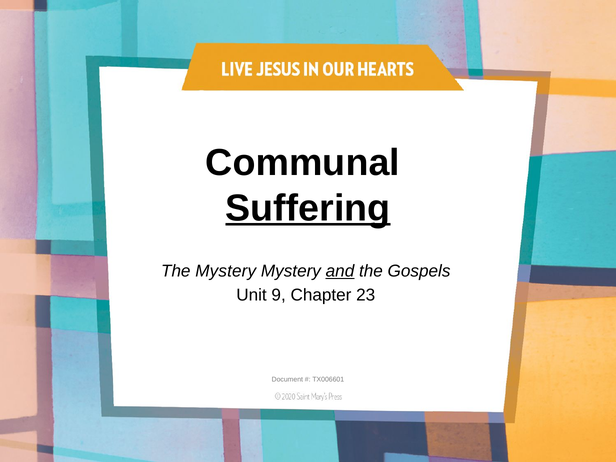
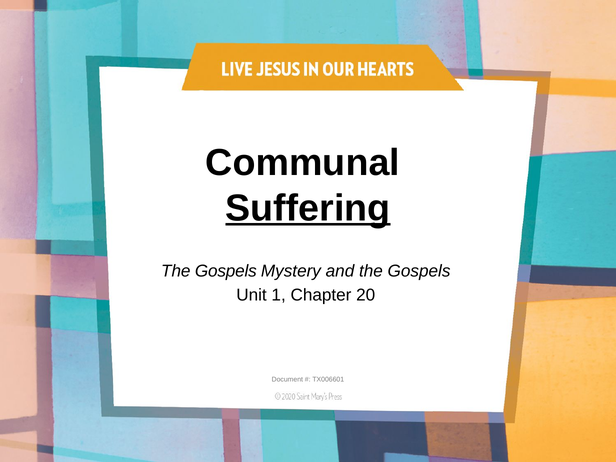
Mystery: Mystery -> Gospels (226, 271)
and underline: present -> none (340, 271)
9: 9 -> 1 (279, 295)
23: 23 -> 20 (366, 295)
